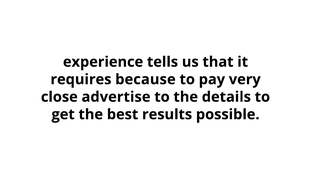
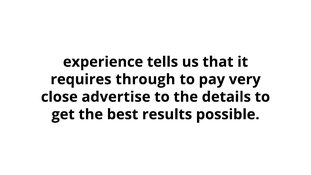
because: because -> through (145, 79)
